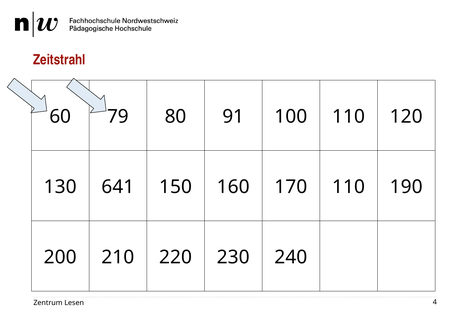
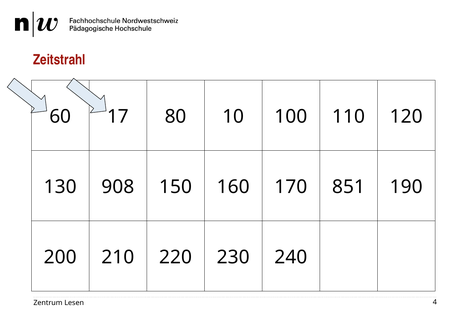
79: 79 -> 17 (118, 116)
91: 91 -> 10 (233, 116)
641: 641 -> 908 (118, 187)
170 110: 110 -> 851 (349, 187)
